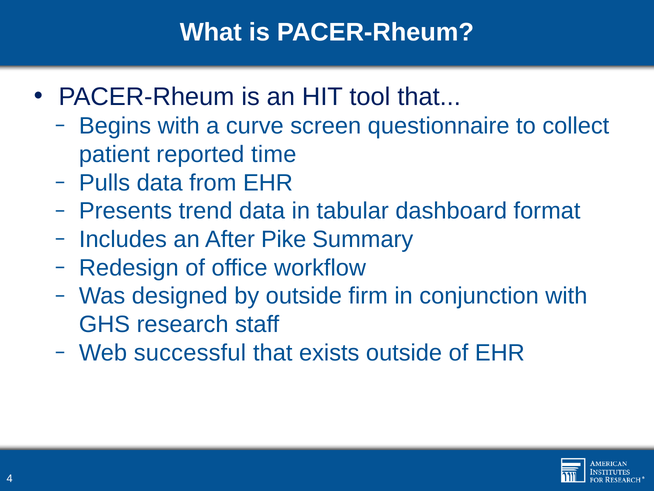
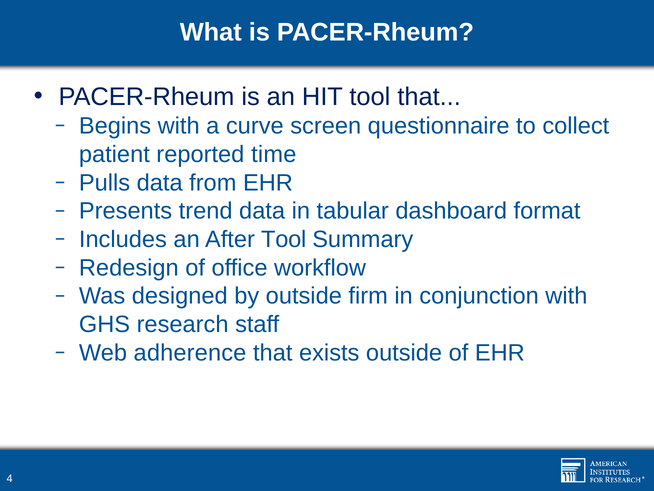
After Pike: Pike -> Tool (284, 239)
successful: successful -> adherence (190, 353)
